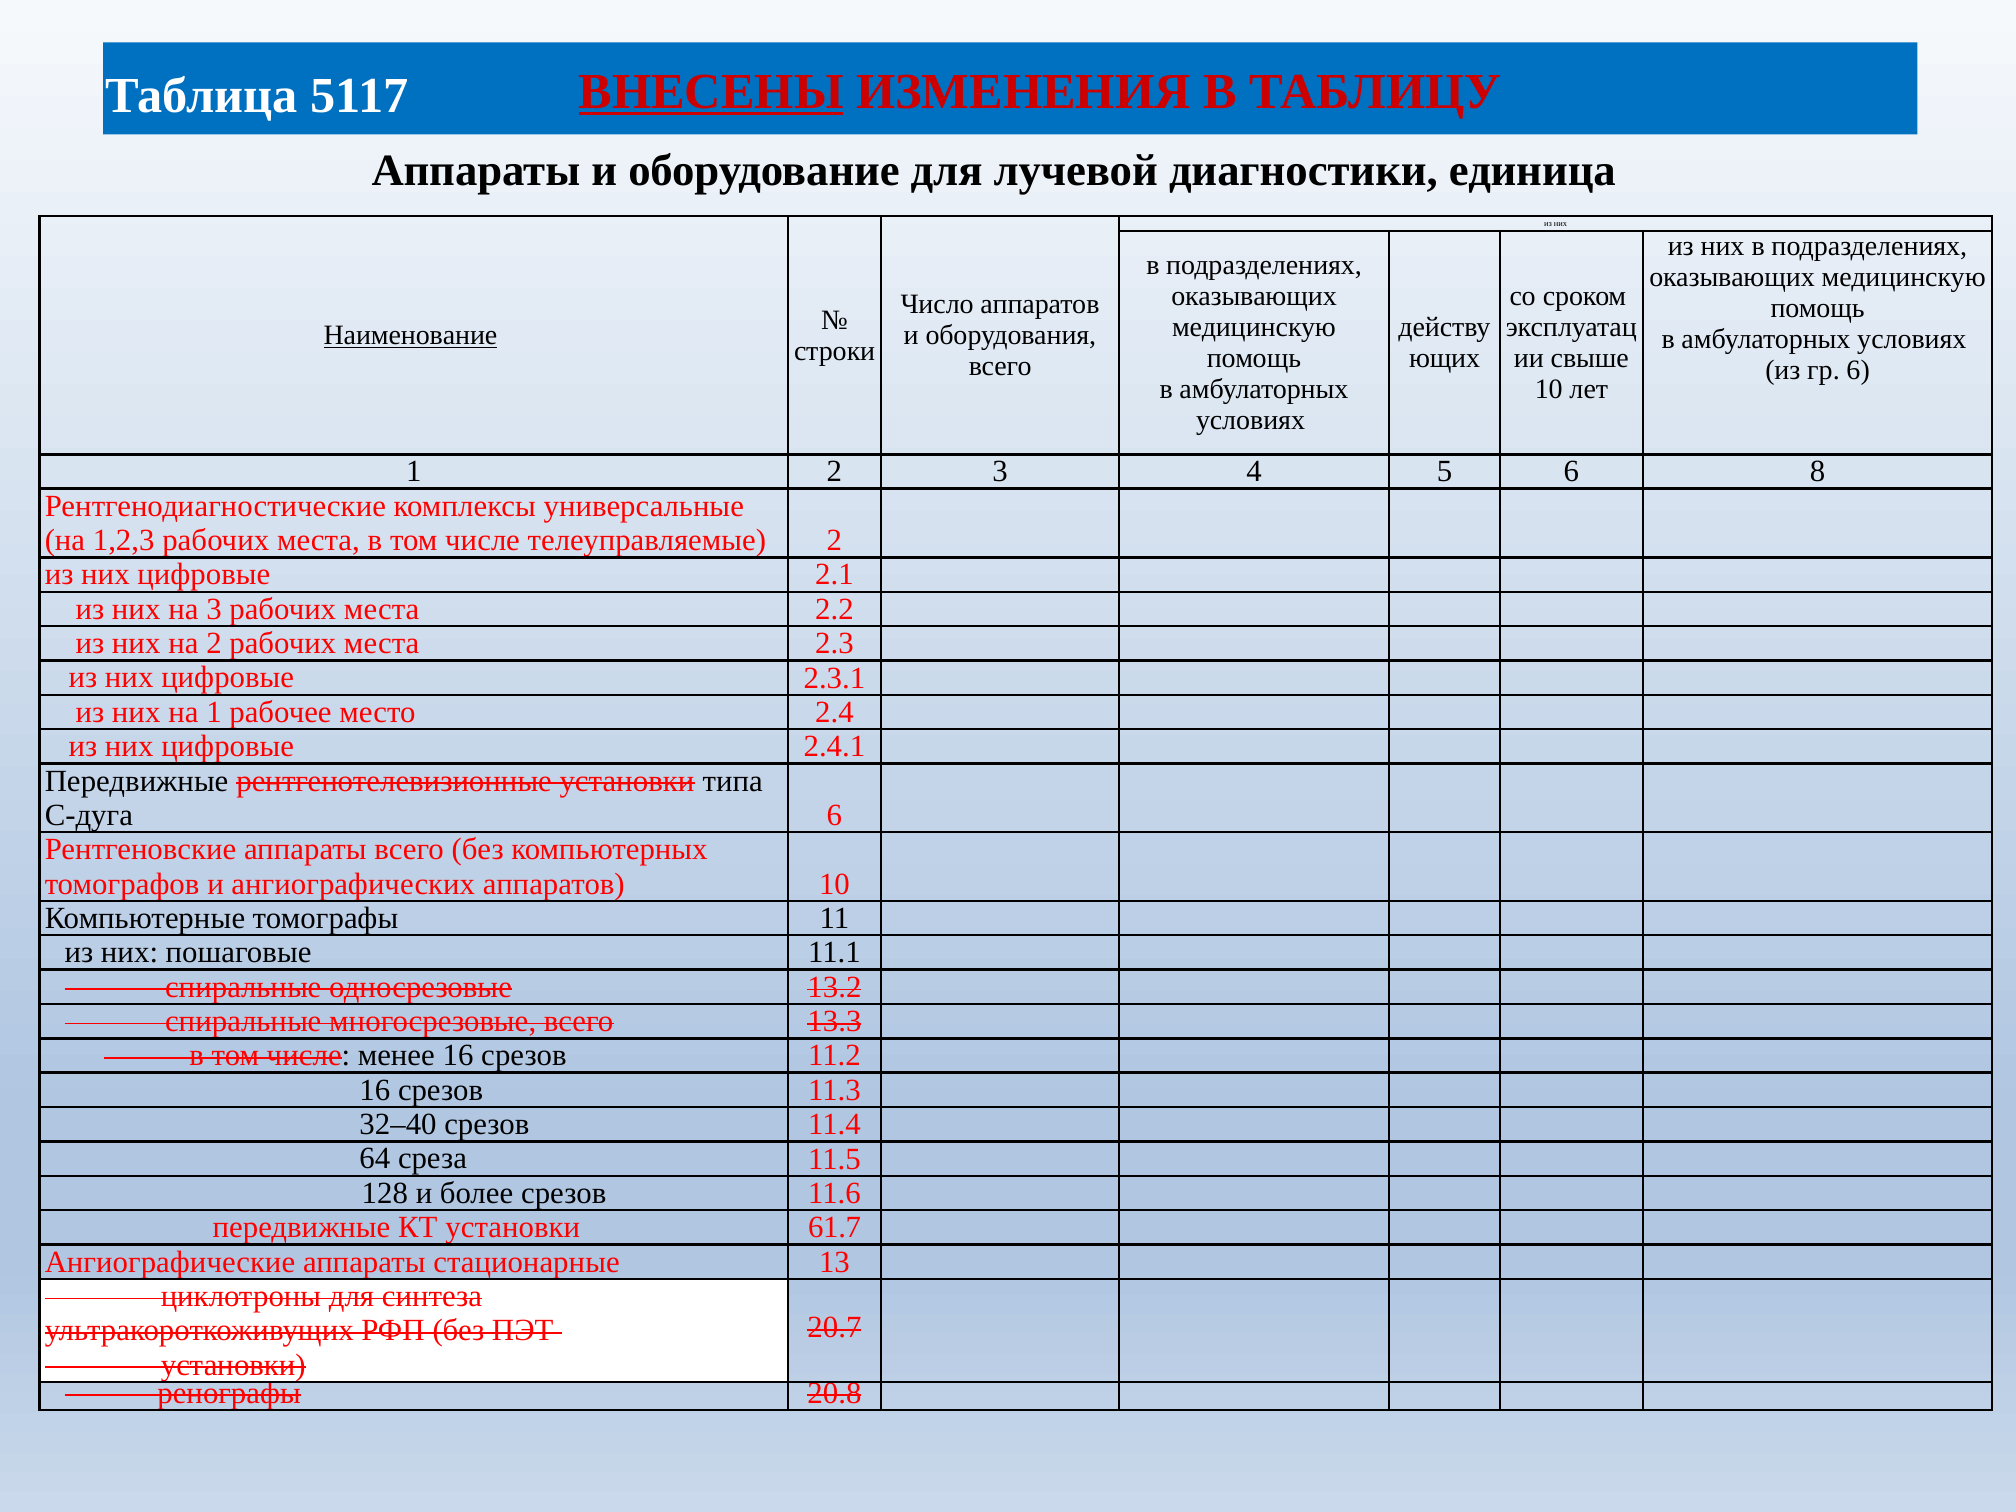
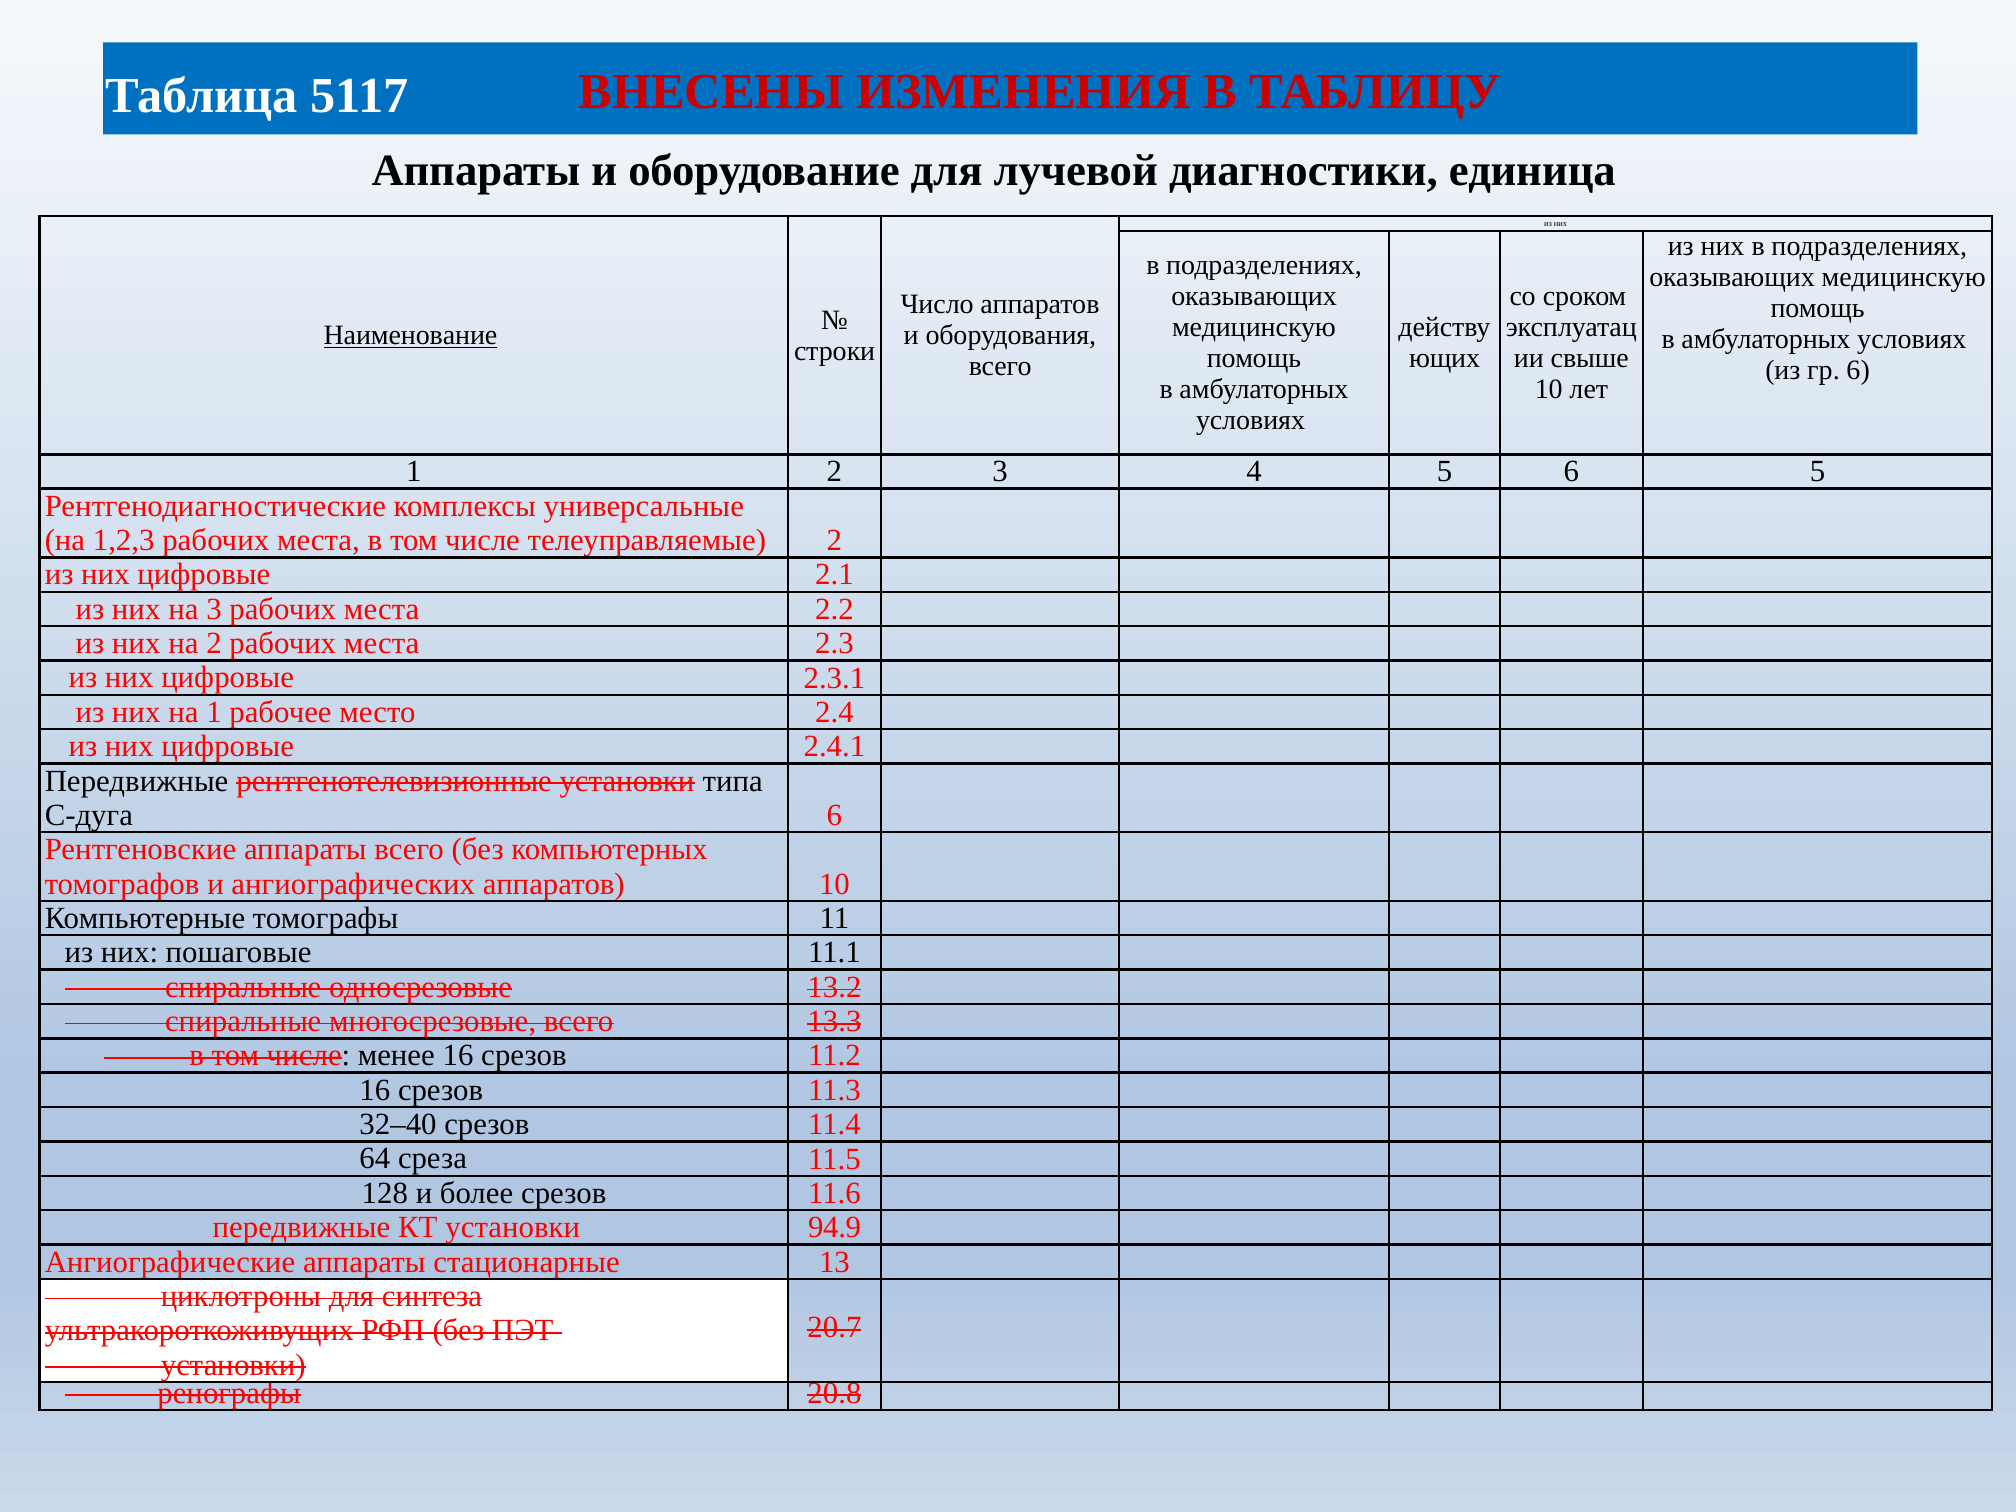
ВНЕСЕНЫ underline: present -> none (711, 92)
6 8: 8 -> 5 (1817, 472)
61.7: 61.7 -> 94.9 (835, 1228)
